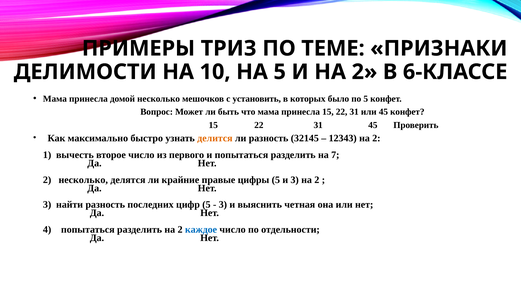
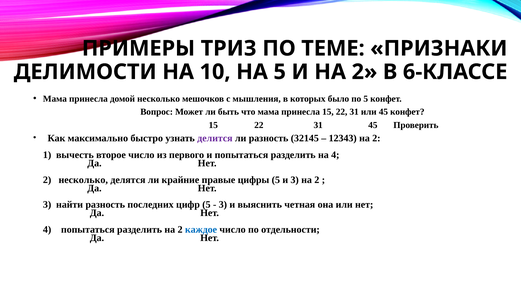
установить: установить -> мышления (257, 99)
делится colour: orange -> purple (215, 138)
на 7: 7 -> 4 (335, 155)
